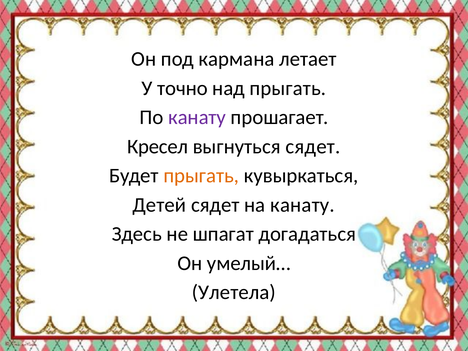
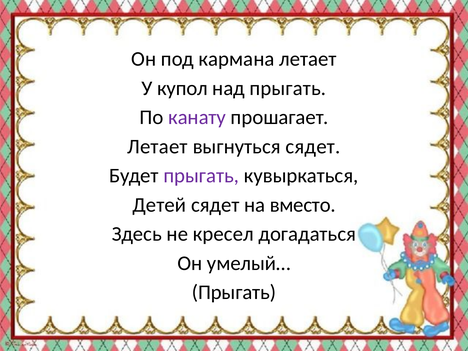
точно: точно -> купол (183, 88)
Кресел: Кресел -> Летает (157, 147)
прыгать colour: orange -> purple (201, 176)
на канату: канату -> вместо (303, 205)
шпагат: шпагат -> кресел (223, 234)
Улетела: Улетела -> Прыгать (234, 292)
